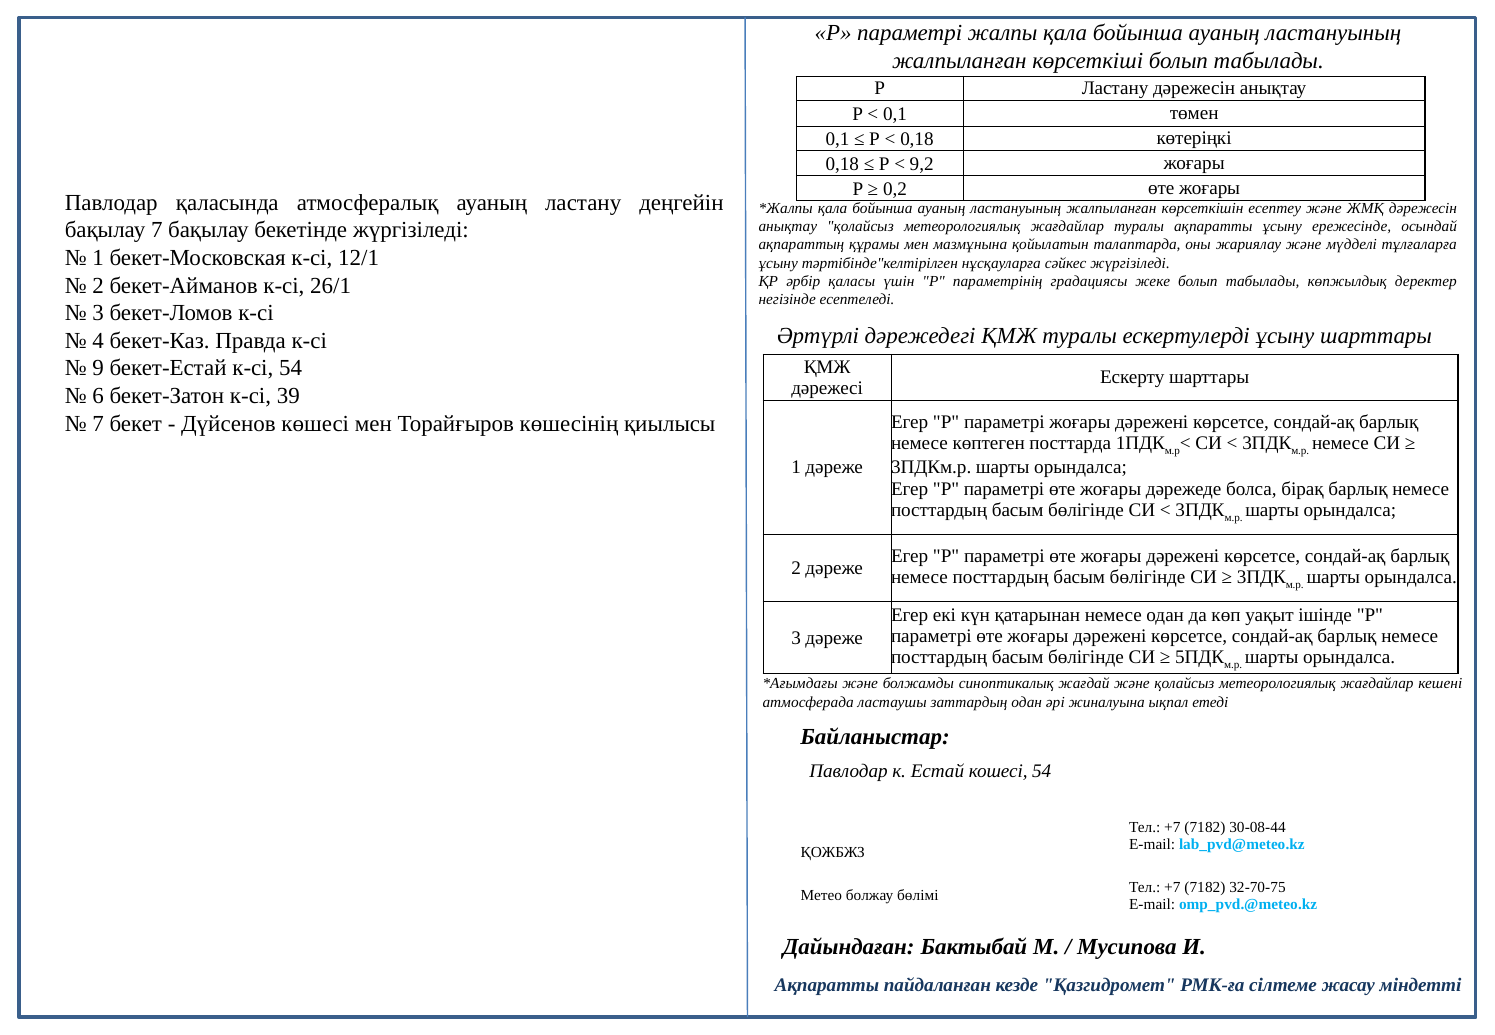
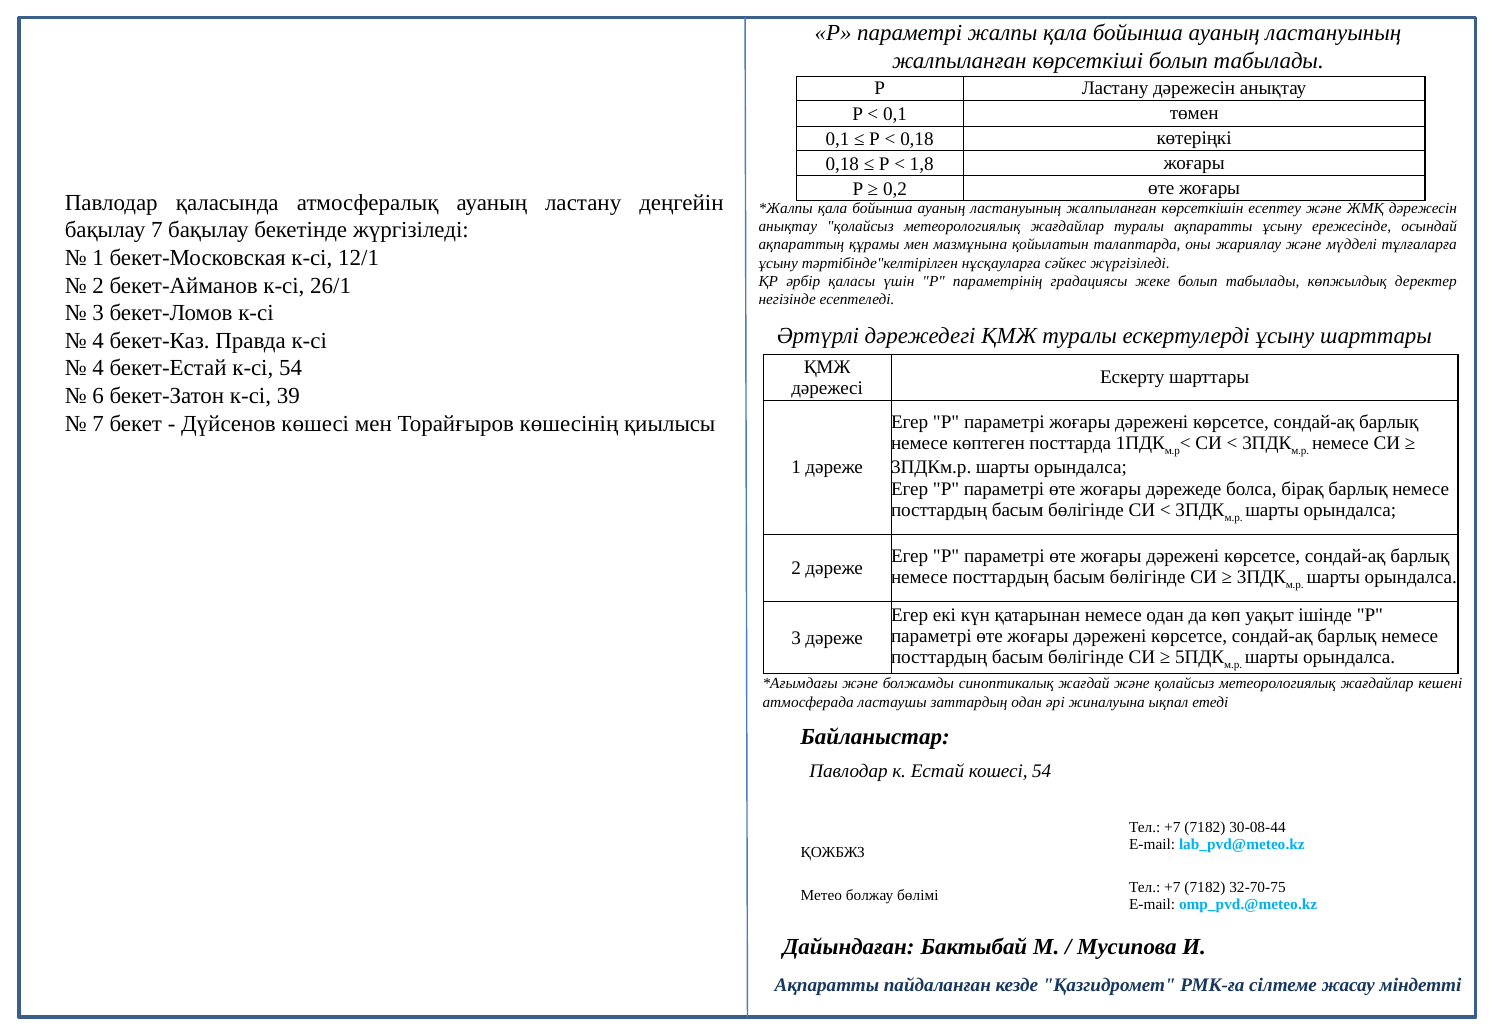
9,2: 9,2 -> 1,8 (922, 164)
9: 9 -> 4 (98, 368)
